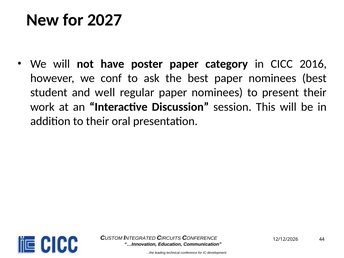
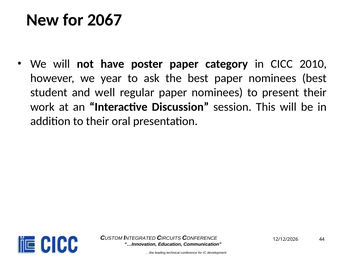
2027: 2027 -> 2067 (105, 20)
2016: 2016 -> 2010 (313, 64)
conf: conf -> year (111, 78)
